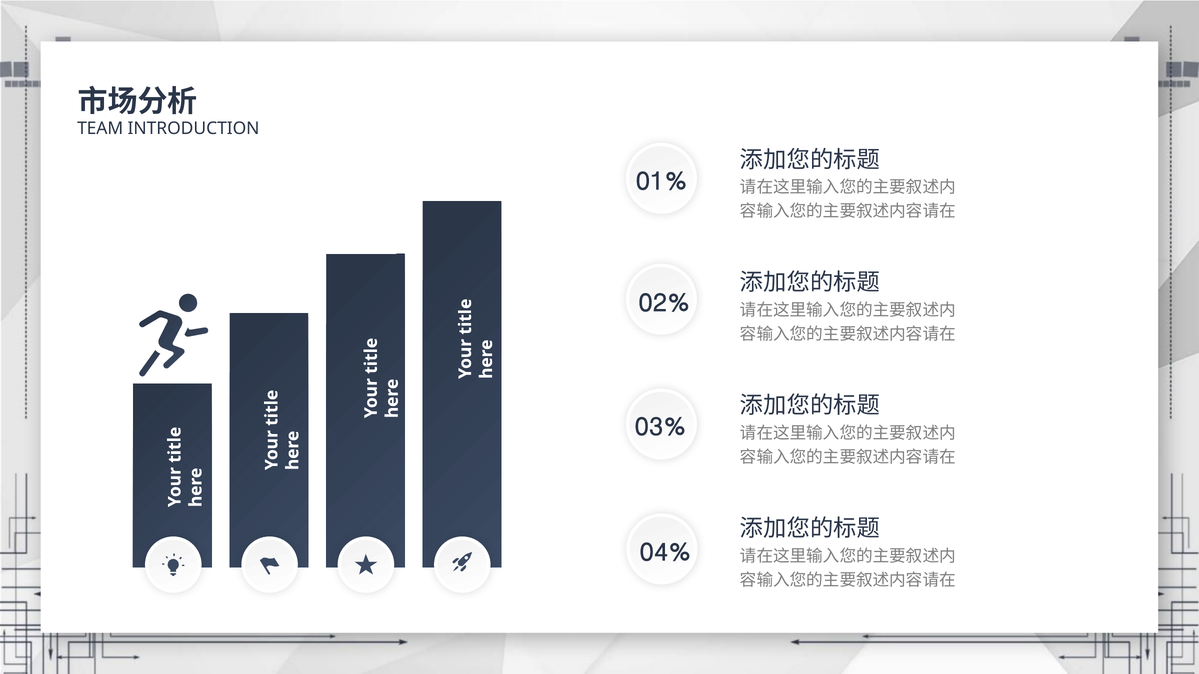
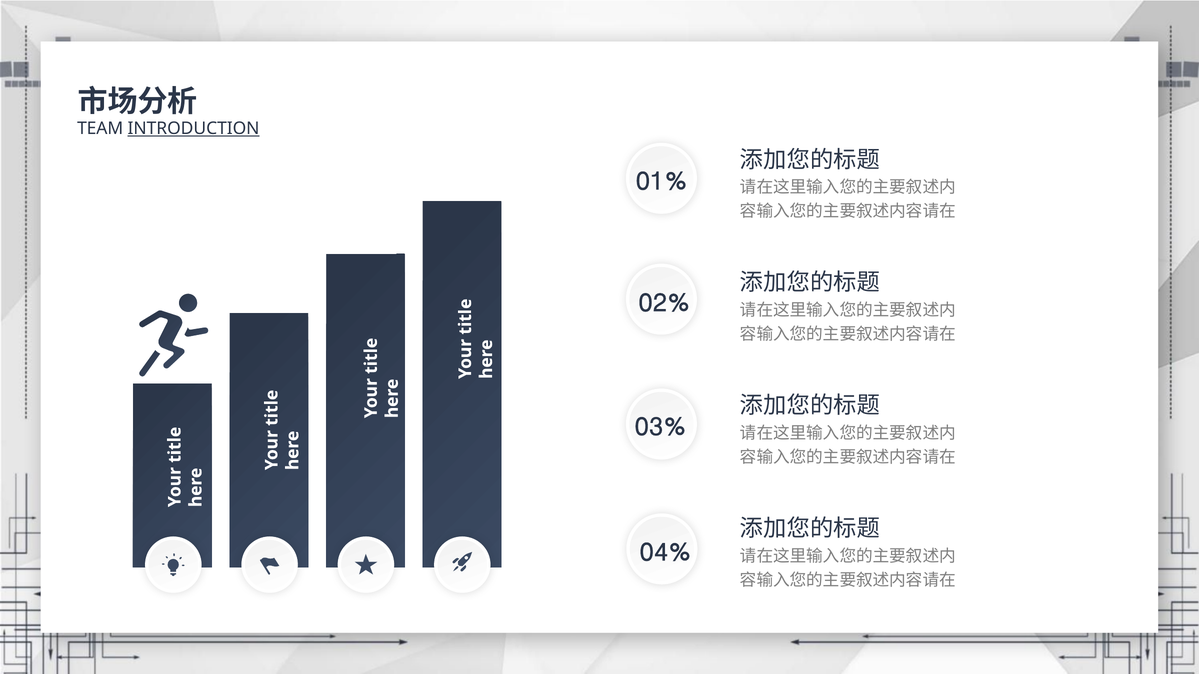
INTRODUCTION underline: none -> present (194, 129)
